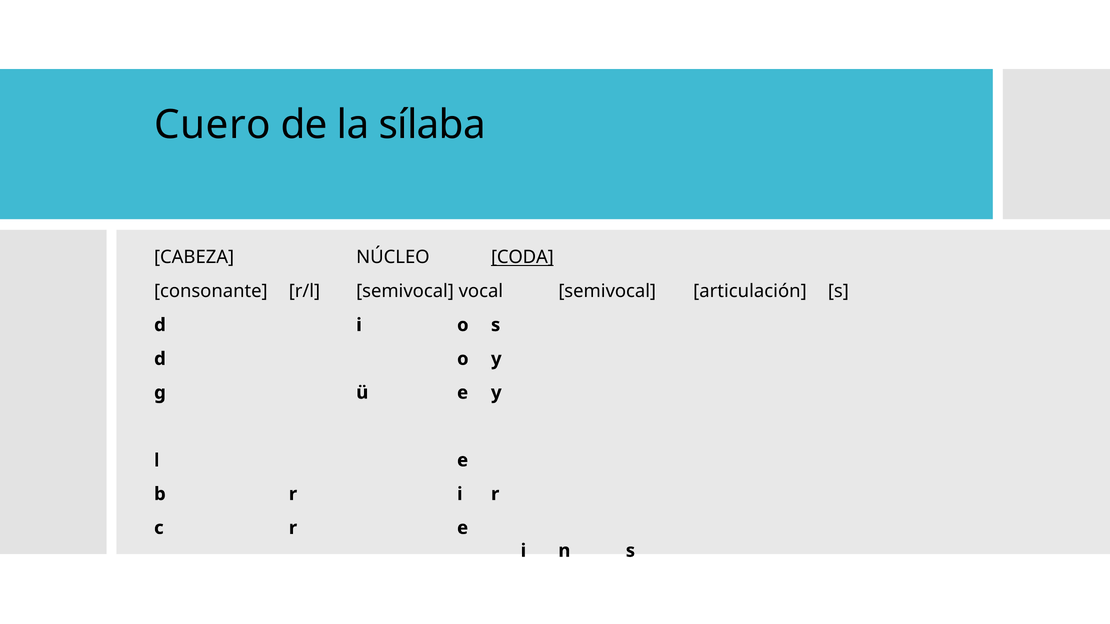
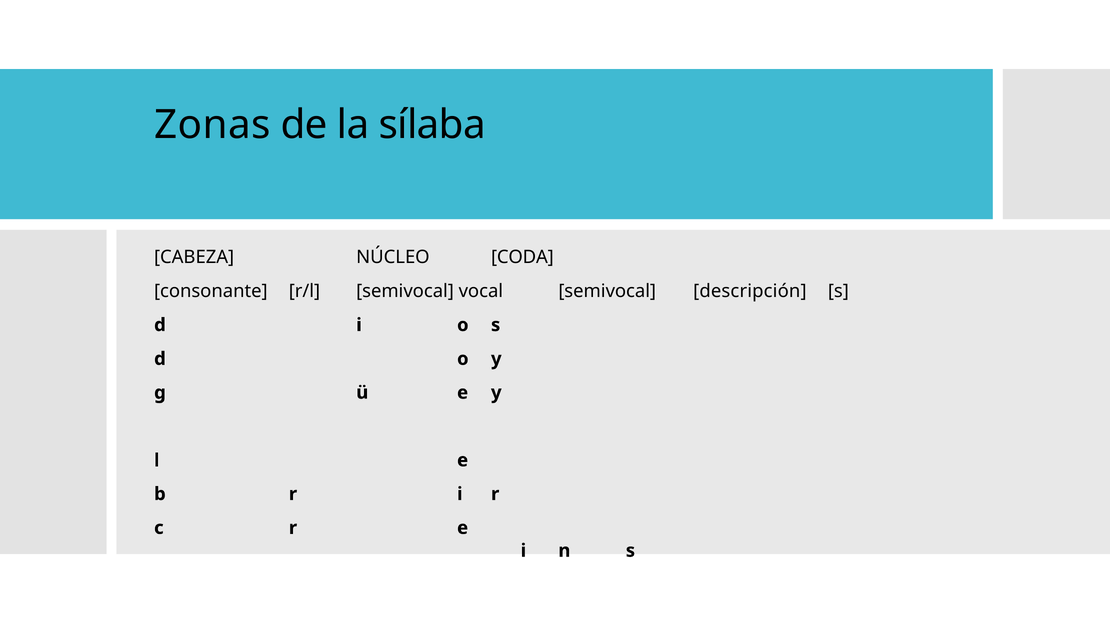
Cuero: Cuero -> Zonas (213, 125)
CODA underline: present -> none (522, 258)
articulación: articulación -> descripción (750, 291)
